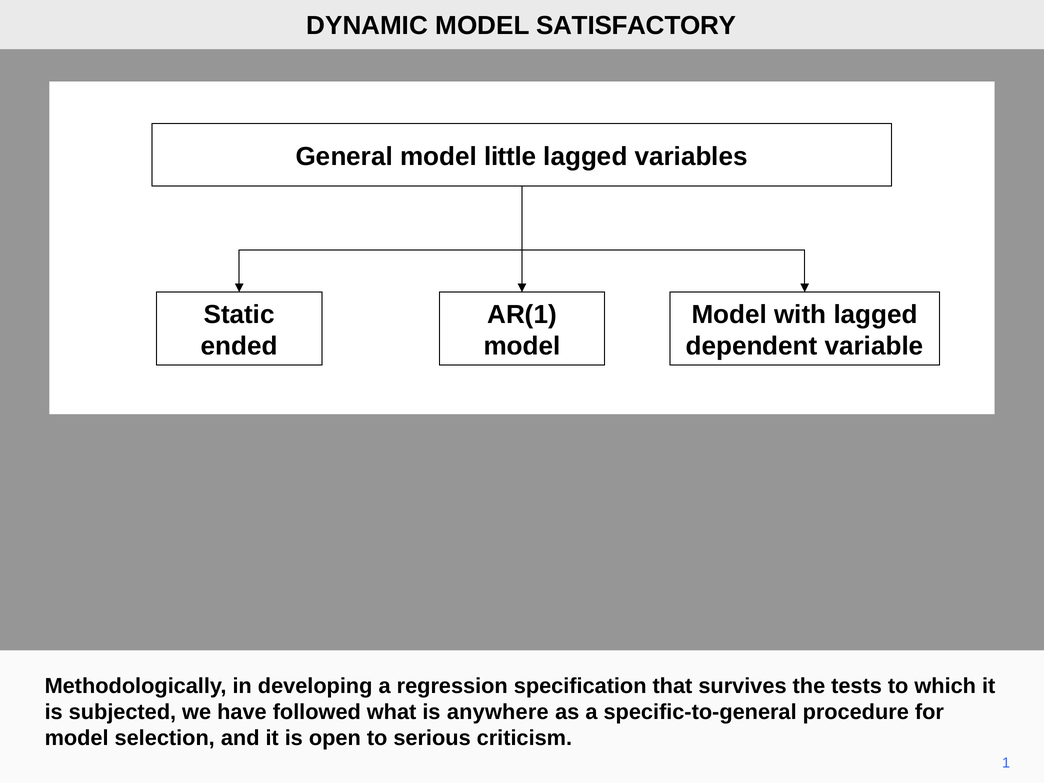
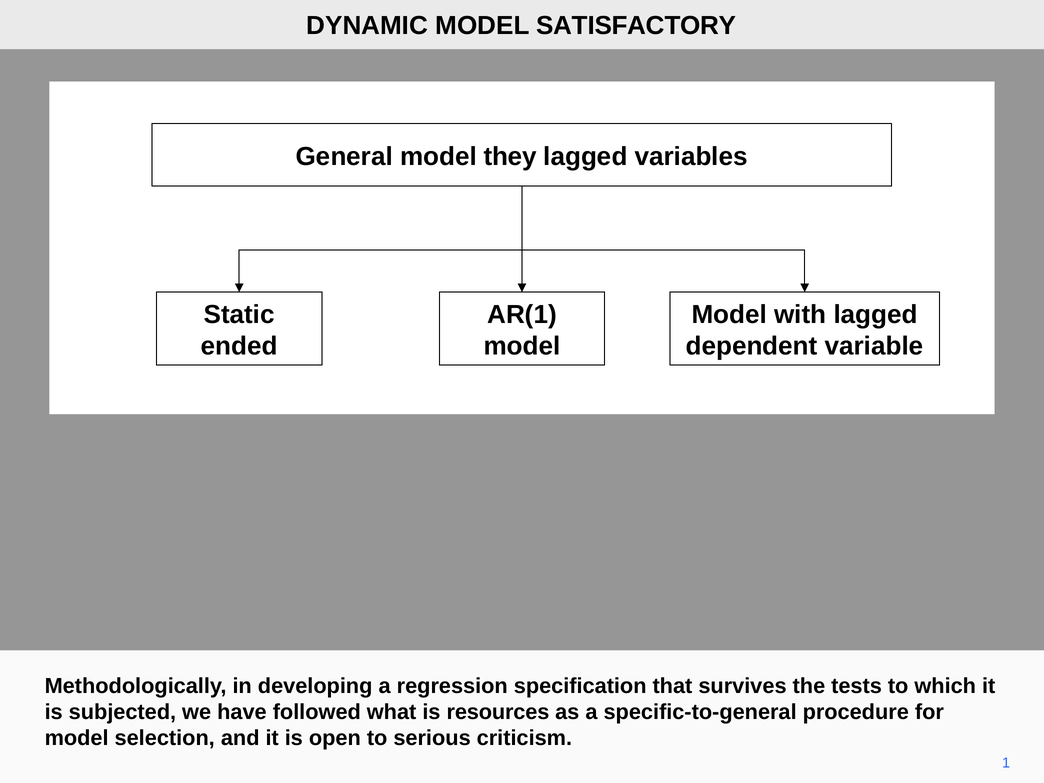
little: little -> they (510, 157)
anywhere: anywhere -> resources (498, 712)
